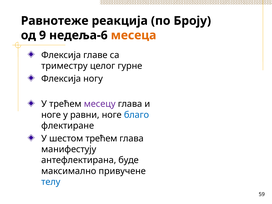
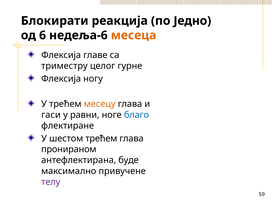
Равнотеже: Равнотеже -> Блокирати (55, 21)
Броју: Броју -> Једно (192, 21)
9: 9 -> 6 (43, 35)
месeцу colour: purple -> orange (100, 104)
ноге: ноге -> гаси (51, 115)
манифестују: манифестују -> пронираном (69, 149)
телу colour: blue -> purple (51, 182)
